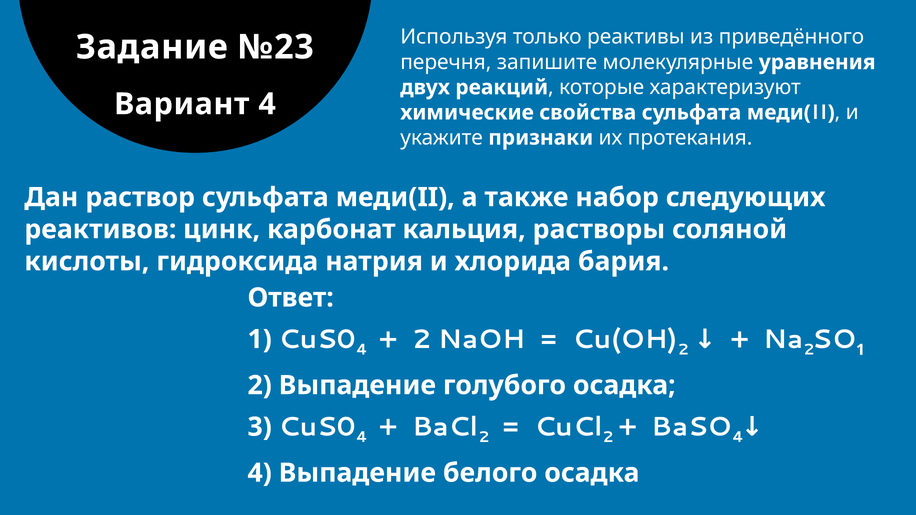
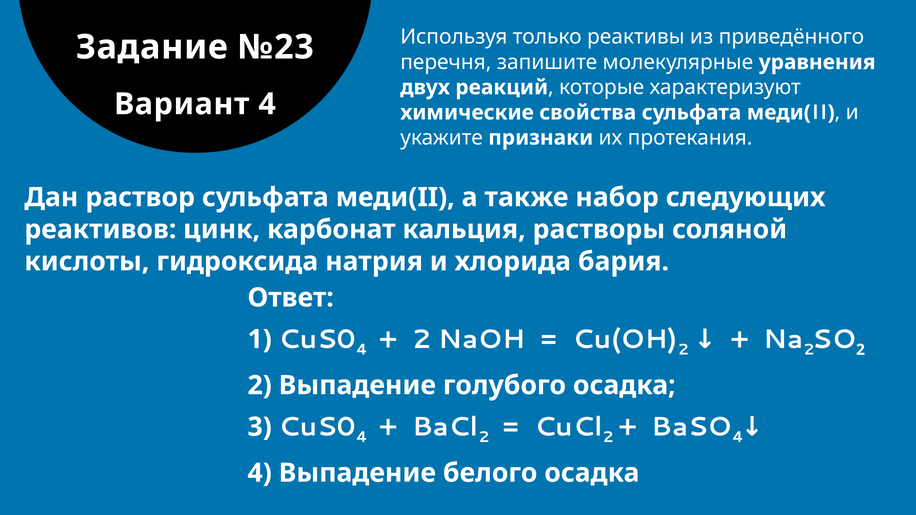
1: 1 -> 2 (860, 350)
